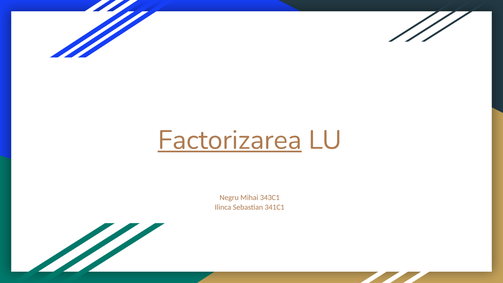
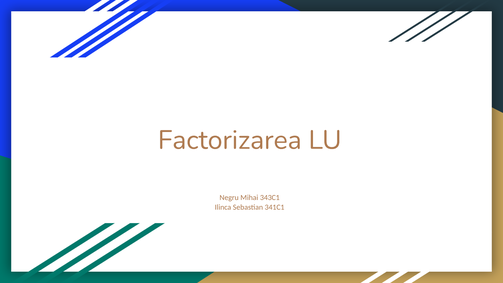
Factorizarea underline: present -> none (230, 140)
